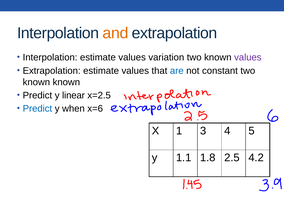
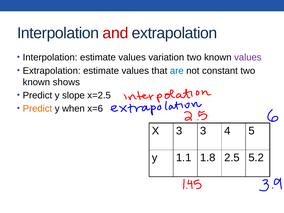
and colour: orange -> red (116, 33)
known known: known -> shows (66, 82)
linear: linear -> slope (73, 95)
Predict colour: blue -> orange (37, 109)
X 1: 1 -> 3 (179, 131)
4.2: 4.2 -> 5.2 (256, 158)
